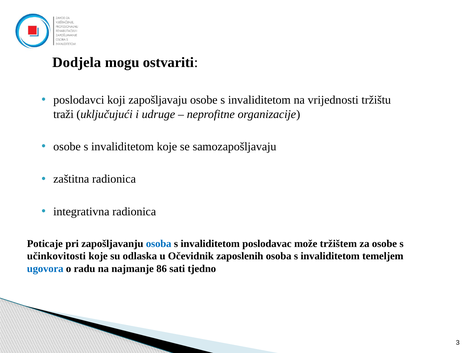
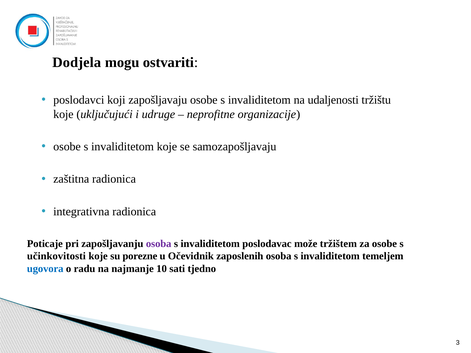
vrijednosti: vrijednosti -> udaljenosti (333, 100)
traži: traži -> koje (63, 114)
osoba colour: blue -> purple (159, 244)
odlaska: odlaska -> porezne (140, 256)
86: 86 -> 10 (162, 269)
